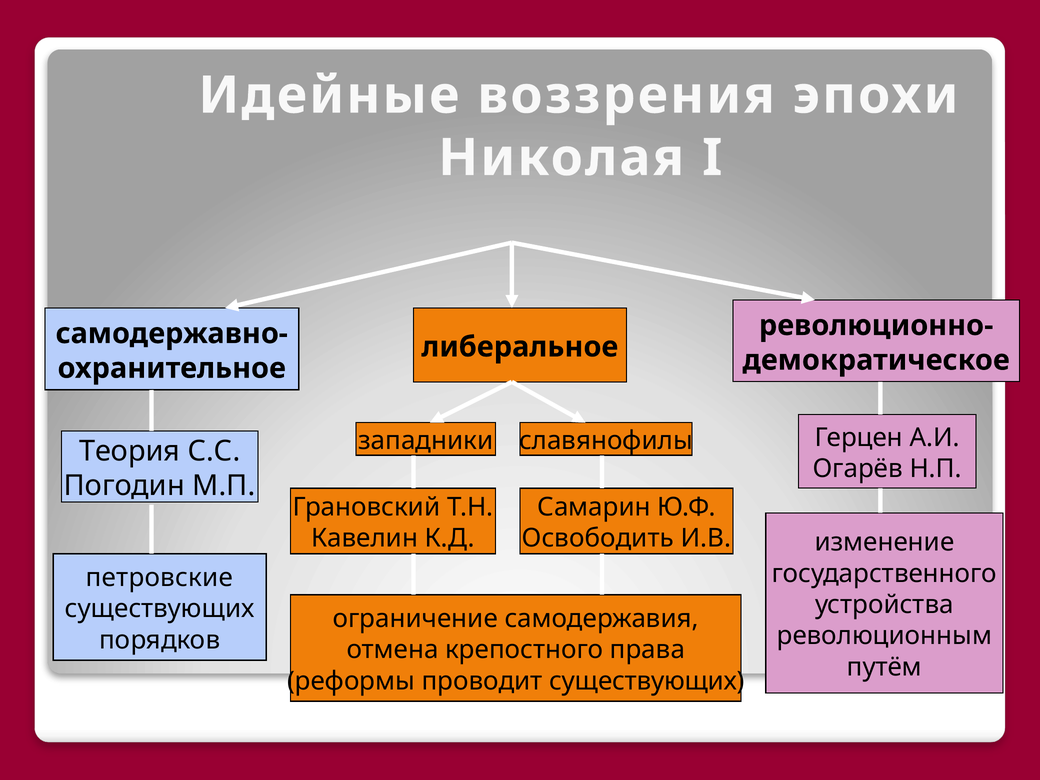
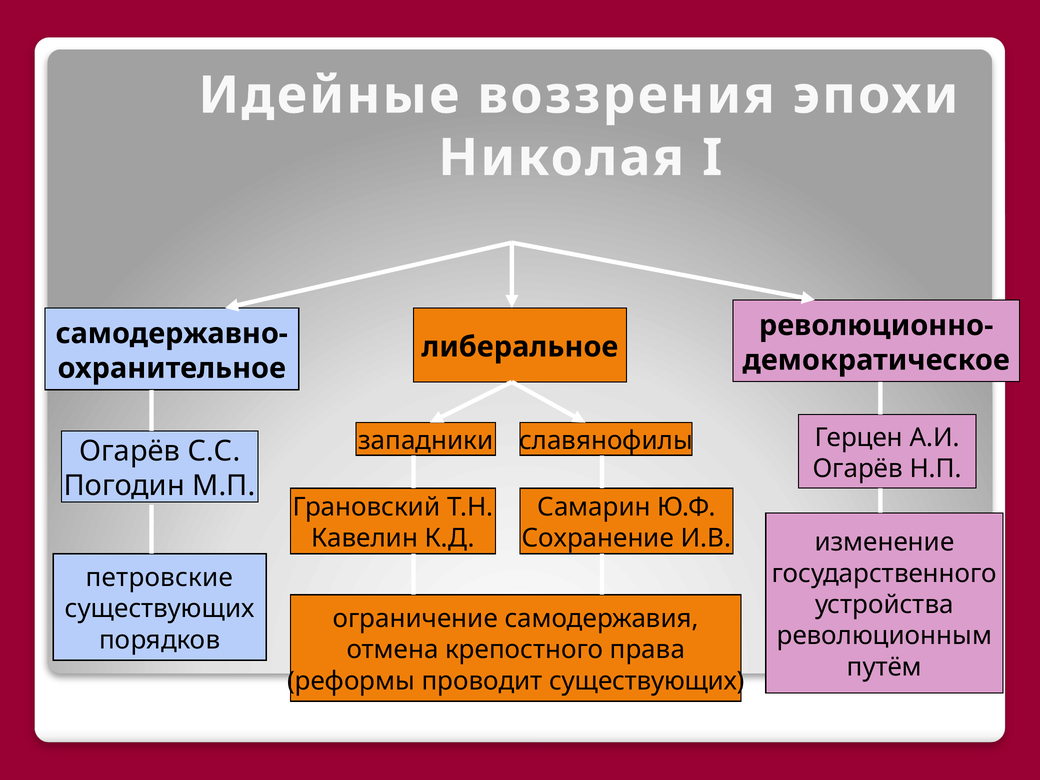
Теория: Теория -> Огарёв (130, 451)
Освободить: Освободить -> Сохранение (598, 538)
